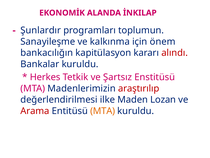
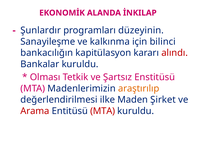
toplumun: toplumun -> düzeyinin (141, 30)
önem: önem -> bilinci (163, 41)
Herkes: Herkes -> Olması (45, 77)
araştırılıp colour: red -> orange (139, 88)
Lozan: Lozan -> Şirket (163, 99)
MTA colour: orange -> red (103, 111)
